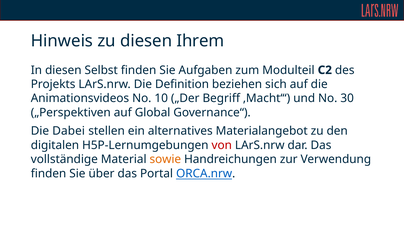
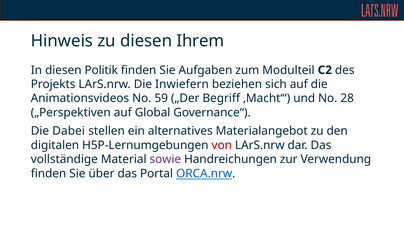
Selbst: Selbst -> Politik (101, 70)
Definition: Definition -> Inwiefern (182, 84)
10: 10 -> 59 (161, 98)
30: 30 -> 28 (347, 98)
sowie colour: orange -> purple (165, 159)
